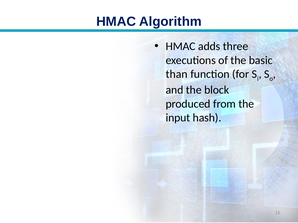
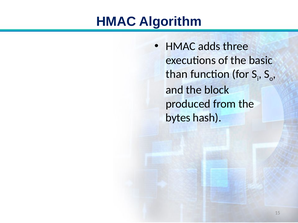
input: input -> bytes (178, 118)
